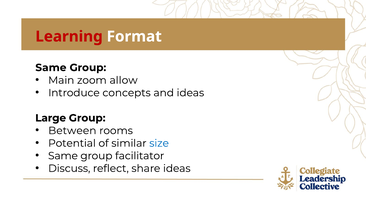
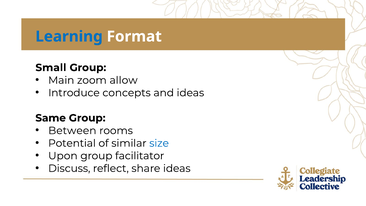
Learning colour: red -> blue (69, 36)
Same: Same -> Small (51, 68)
Large: Large -> Same (51, 118)
Same: Same -> Upon (63, 156)
